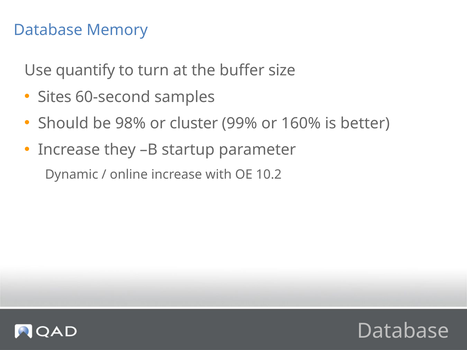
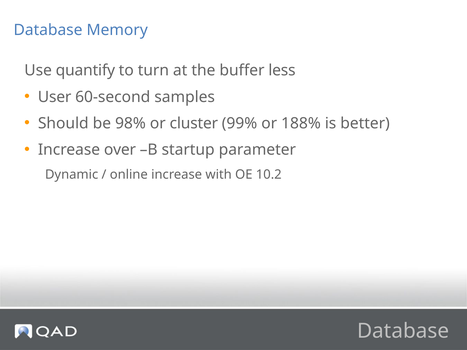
size: size -> less (282, 71)
Sites: Sites -> User (55, 97)
160%: 160% -> 188% (301, 123)
they: they -> over (120, 150)
